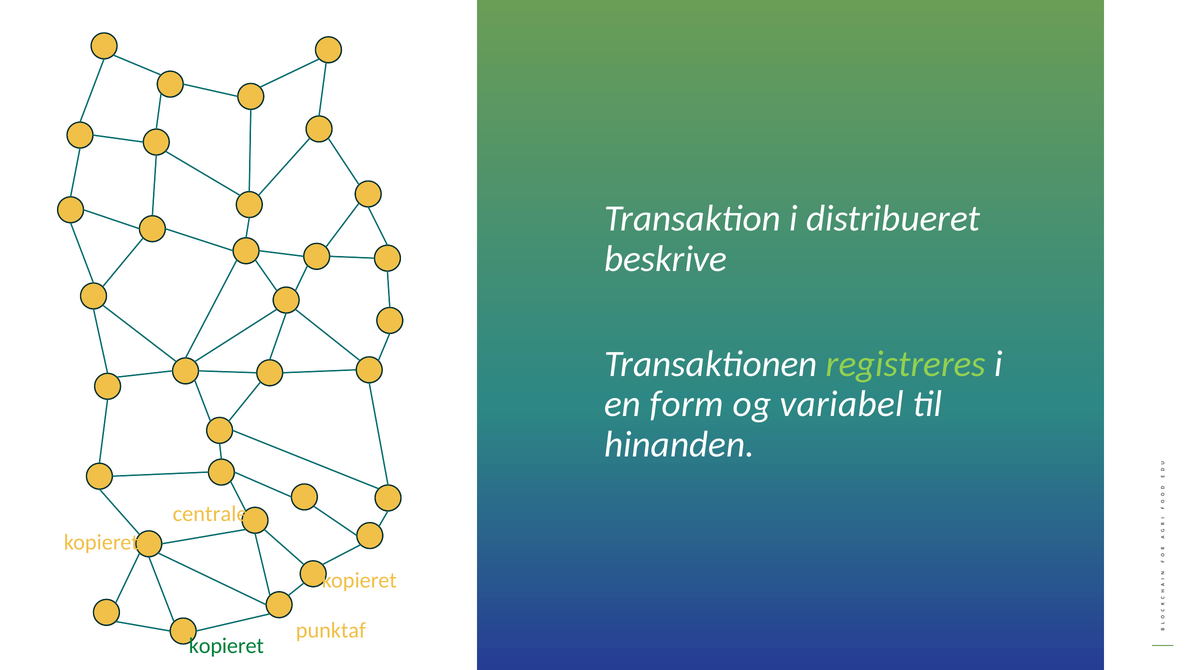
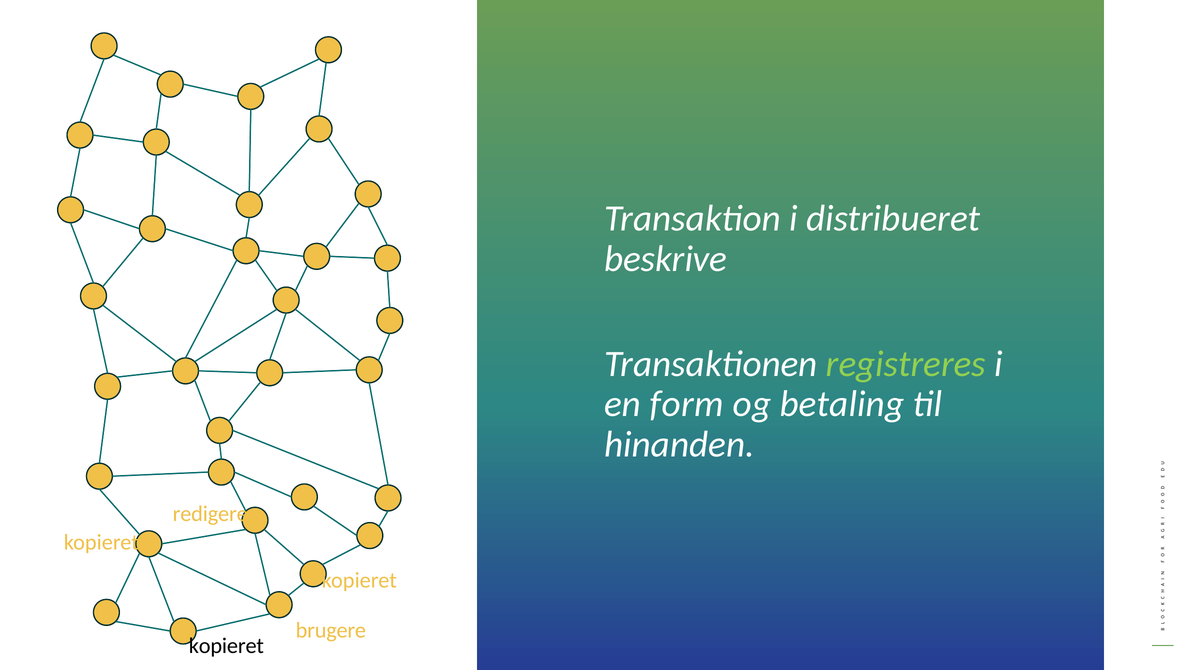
variabel: variabel -> betaling (842, 404)
centrale: centrale -> redigere (210, 514)
punktaf: punktaf -> brugere (331, 630)
kopieret colour: green -> black (226, 646)
